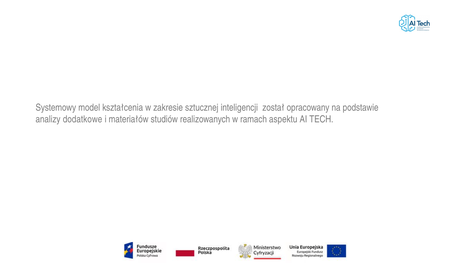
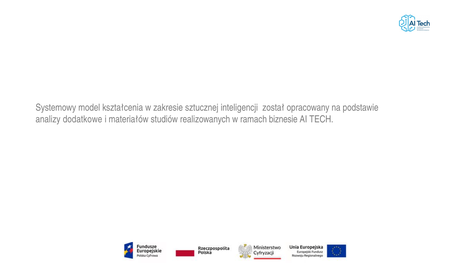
aspektu: aspektu -> biznesie (283, 119)
